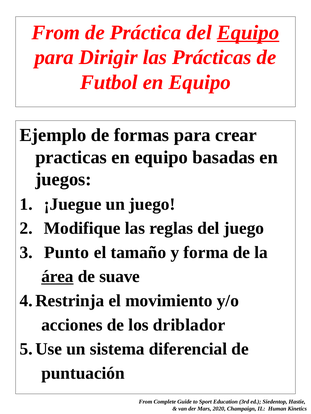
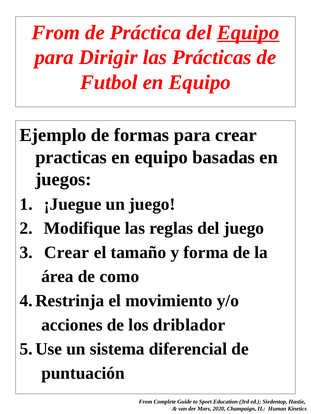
Punto: Punto -> Crear (67, 253)
área underline: present -> none (57, 277)
suave: suave -> como (119, 277)
